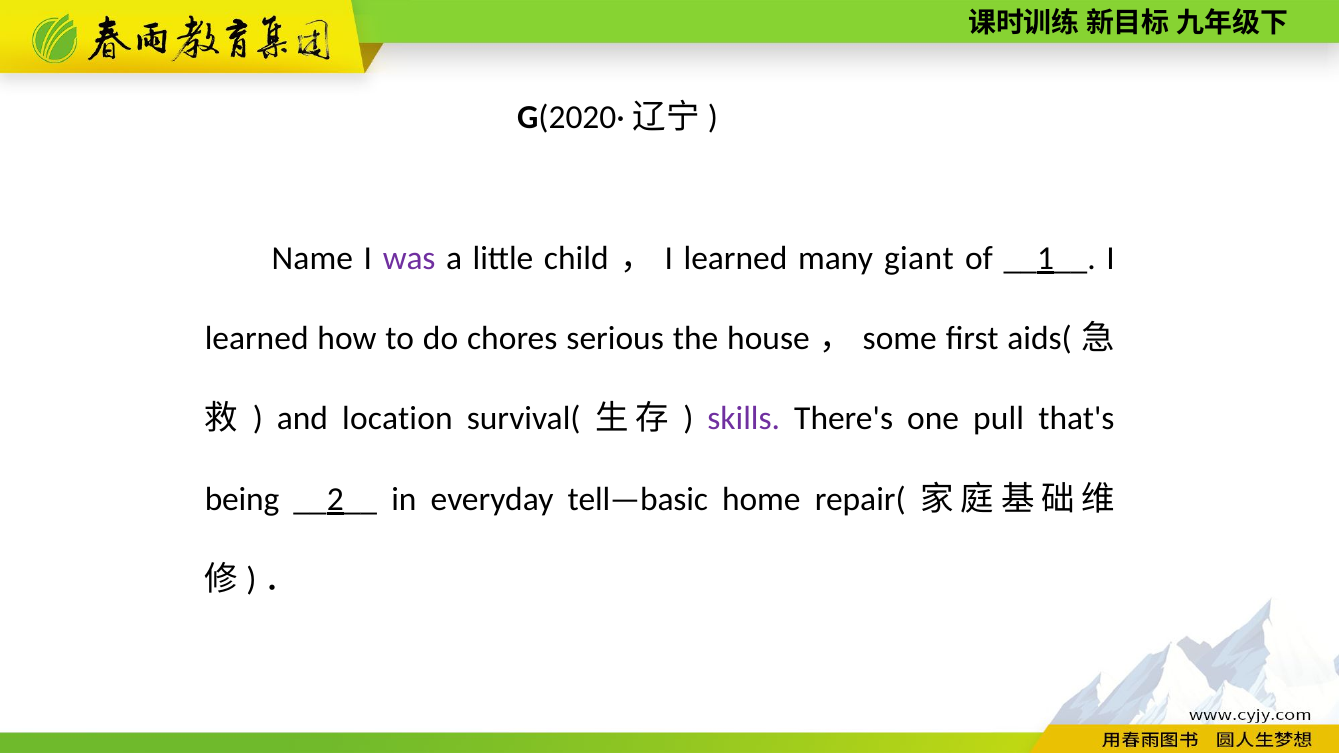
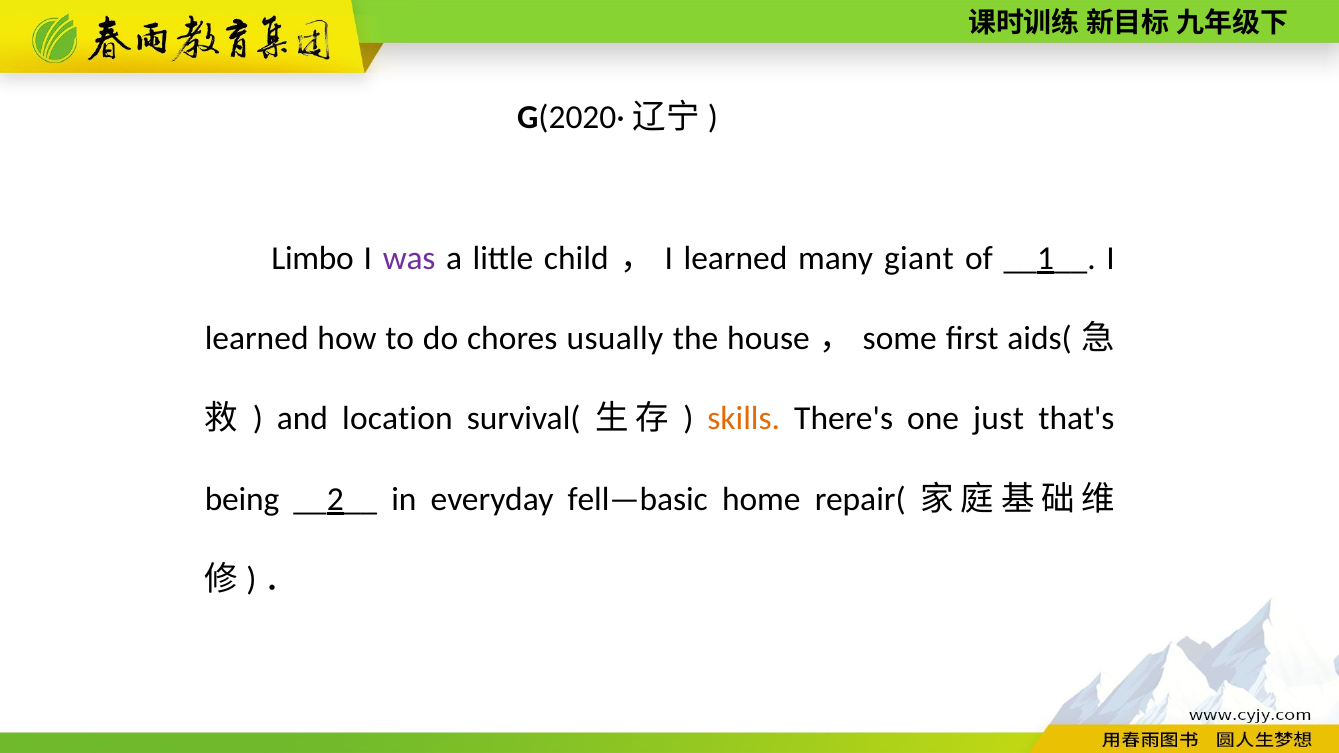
Name: Name -> Limbo (313, 258)
serious: serious -> usually (615, 339)
skills colour: purple -> orange (744, 419)
pull: pull -> just (999, 419)
tell—basic: tell—basic -> fell—basic (638, 499)
